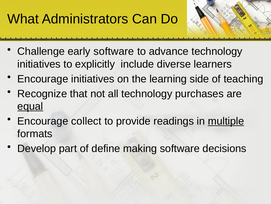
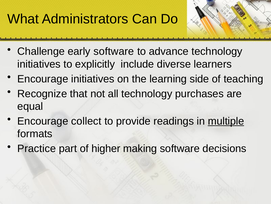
equal underline: present -> none (30, 106)
Develop: Develop -> Practice (37, 148)
define: define -> higher (106, 148)
